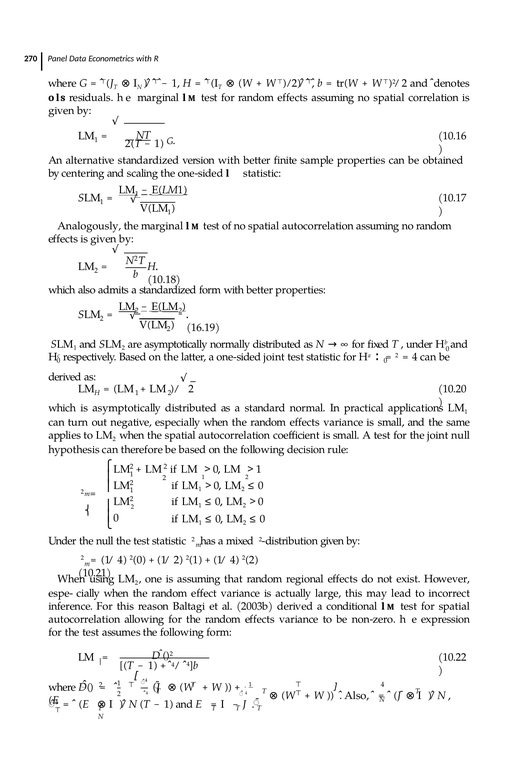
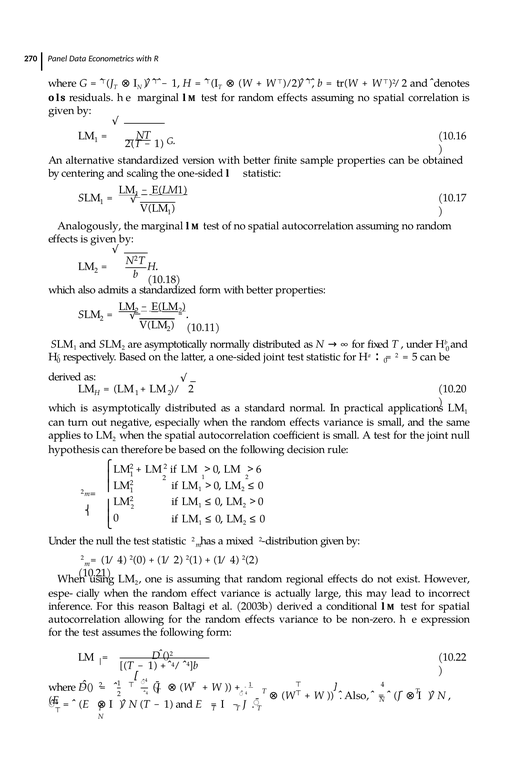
16.19: 16.19 -> 10.11 (203, 327)
4: 4 -> 5 (415, 357)
1: 1 -> 6 (259, 469)
